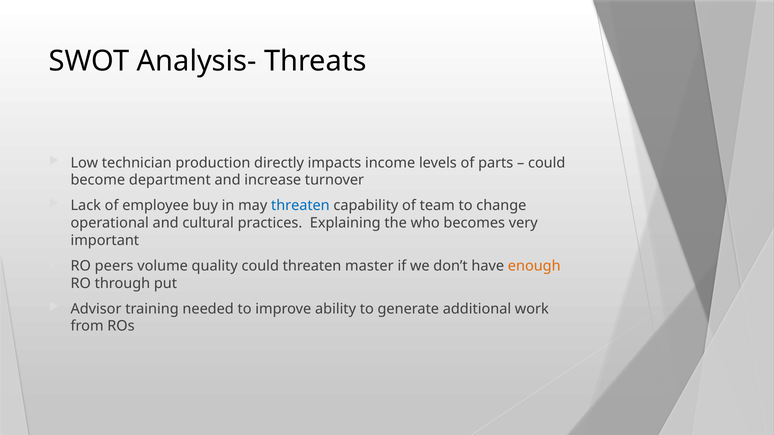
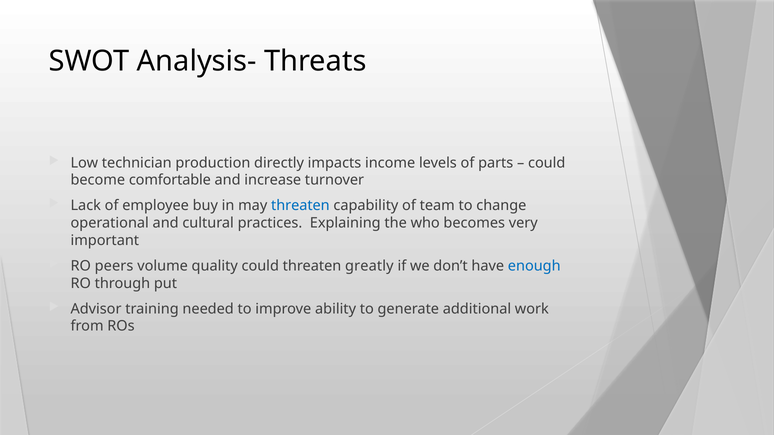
department: department -> comfortable (170, 180)
master: master -> greatly (369, 266)
enough colour: orange -> blue (534, 266)
